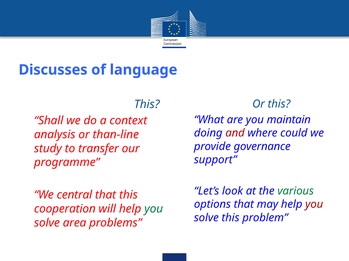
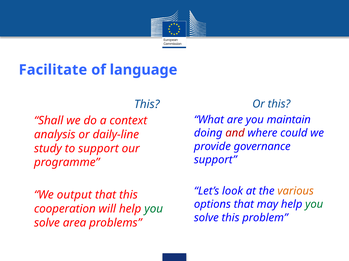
Discusses: Discusses -> Facilitate (53, 70)
than-line: than-line -> daily-line (116, 135)
to transfer: transfer -> support (98, 149)
various colour: green -> orange (296, 192)
central: central -> output (74, 195)
you colour: red -> green (314, 205)
